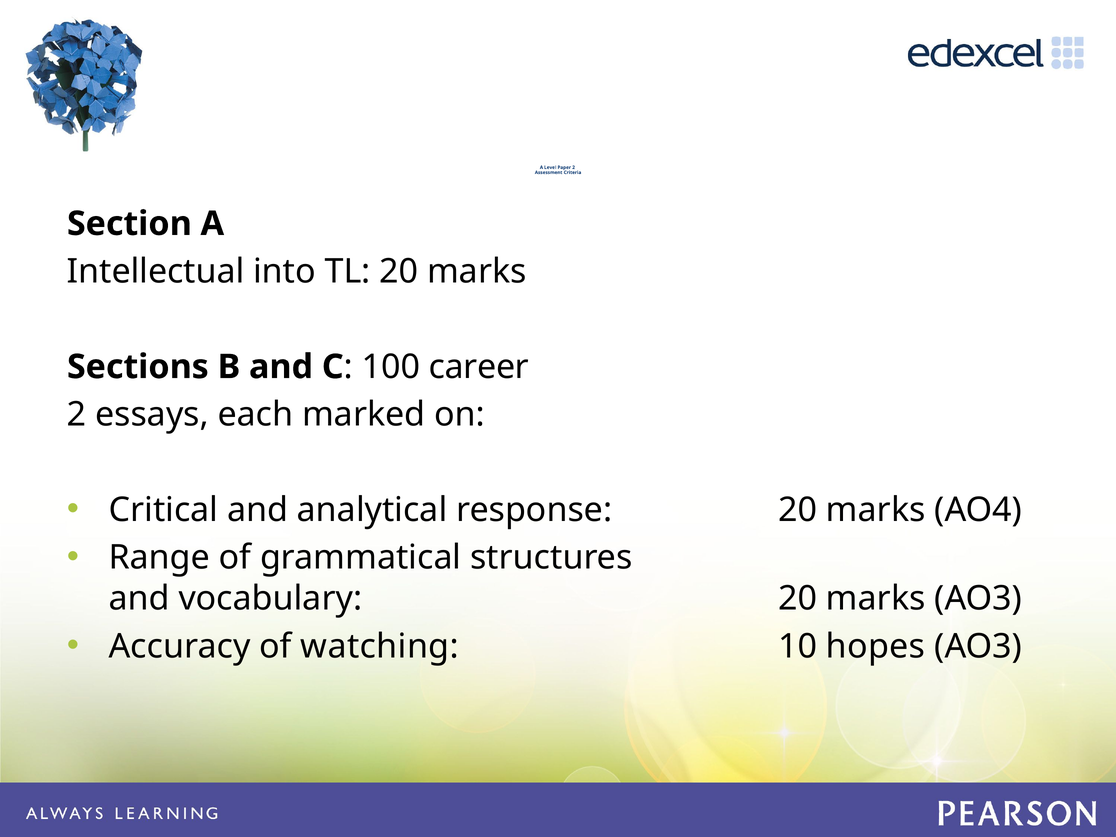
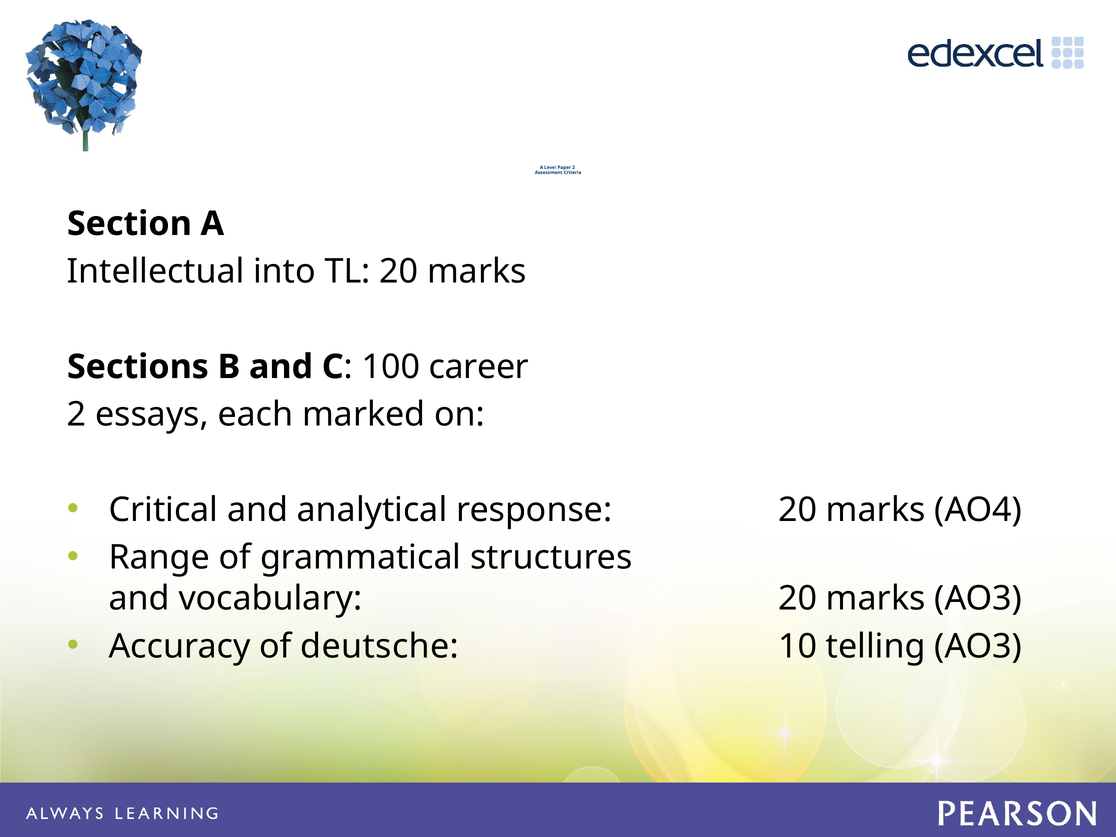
watching: watching -> deutsche (380, 646)
hopes: hopes -> telling (876, 646)
